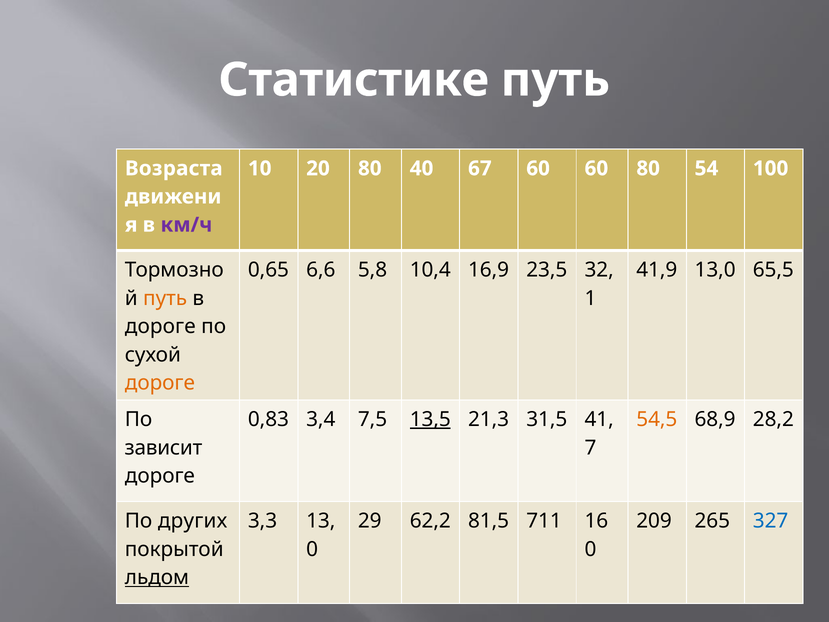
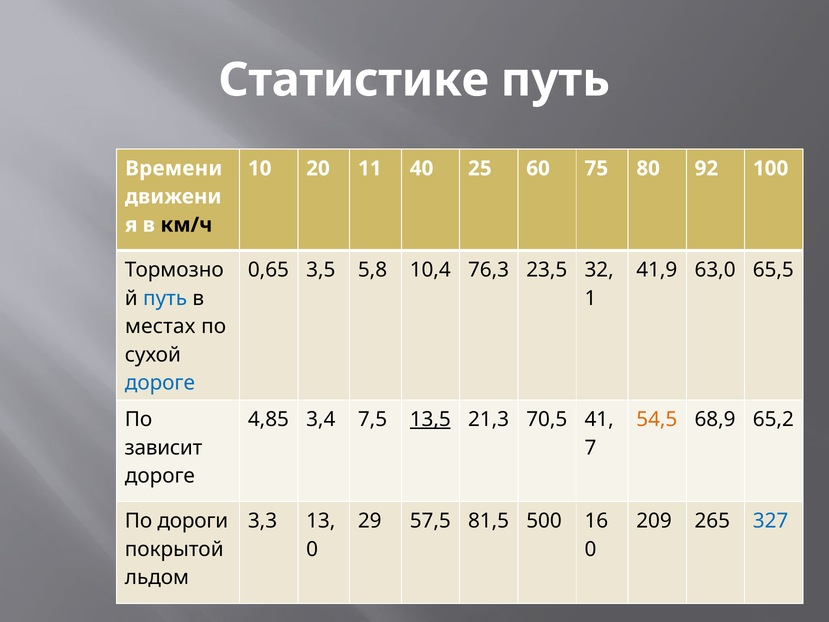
Возраста: Возраста -> Времени (174, 168)
20 80: 80 -> 11 (370, 168)
67: 67 -> 25 (480, 168)
60 60: 60 -> 75 (596, 168)
54: 54 -> 92 (706, 168)
км/ч colour: purple -> black (186, 225)
6,6: 6,6 -> 3,5 (321, 270)
16,9: 16,9 -> 76,3 (489, 270)
13,0: 13,0 -> 63,0 (715, 270)
путь colour: orange -> blue (165, 298)
дороге: дороге -> местах (160, 326)
дороге colour: orange -> blue (160, 383)
0,83: 0,83 -> 4,85 (268, 419)
31,5: 31,5 -> 70,5 (547, 419)
28,2: 28,2 -> 65,2 (773, 419)
других: других -> дороги (193, 521)
62,2: 62,2 -> 57,5 (430, 521)
711: 711 -> 500 (544, 521)
льдом underline: present -> none (157, 577)
